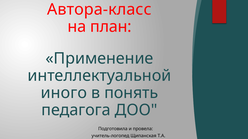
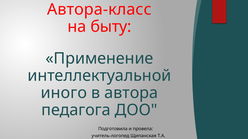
план: план -> быту (111, 27)
понять: понять -> автора (131, 93)
